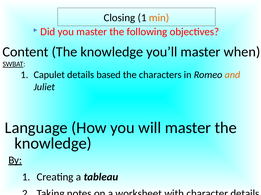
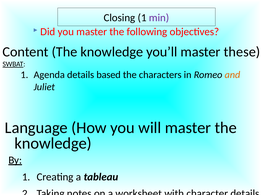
min colour: orange -> purple (159, 18)
when: when -> these (242, 52)
Capulet: Capulet -> Agenda (49, 75)
